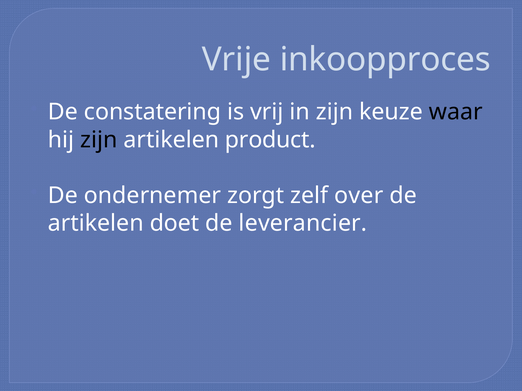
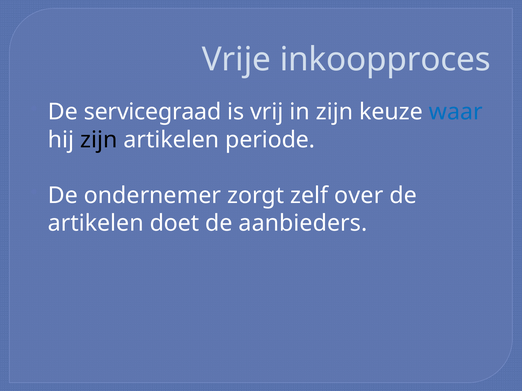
constatering: constatering -> servicegraad (153, 112)
waar colour: black -> blue (456, 112)
product: product -> periode (270, 140)
leverancier: leverancier -> aanbieders (303, 223)
